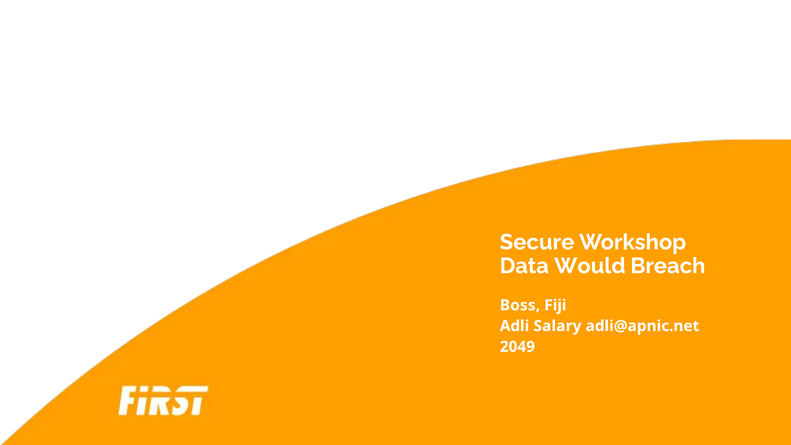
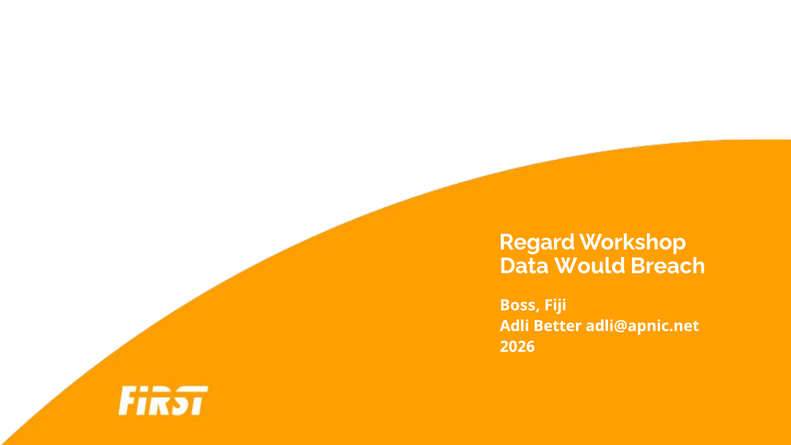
Secure: Secure -> Regard (537, 242)
Salary: Salary -> Better (558, 326)
2049: 2049 -> 2026 (517, 347)
